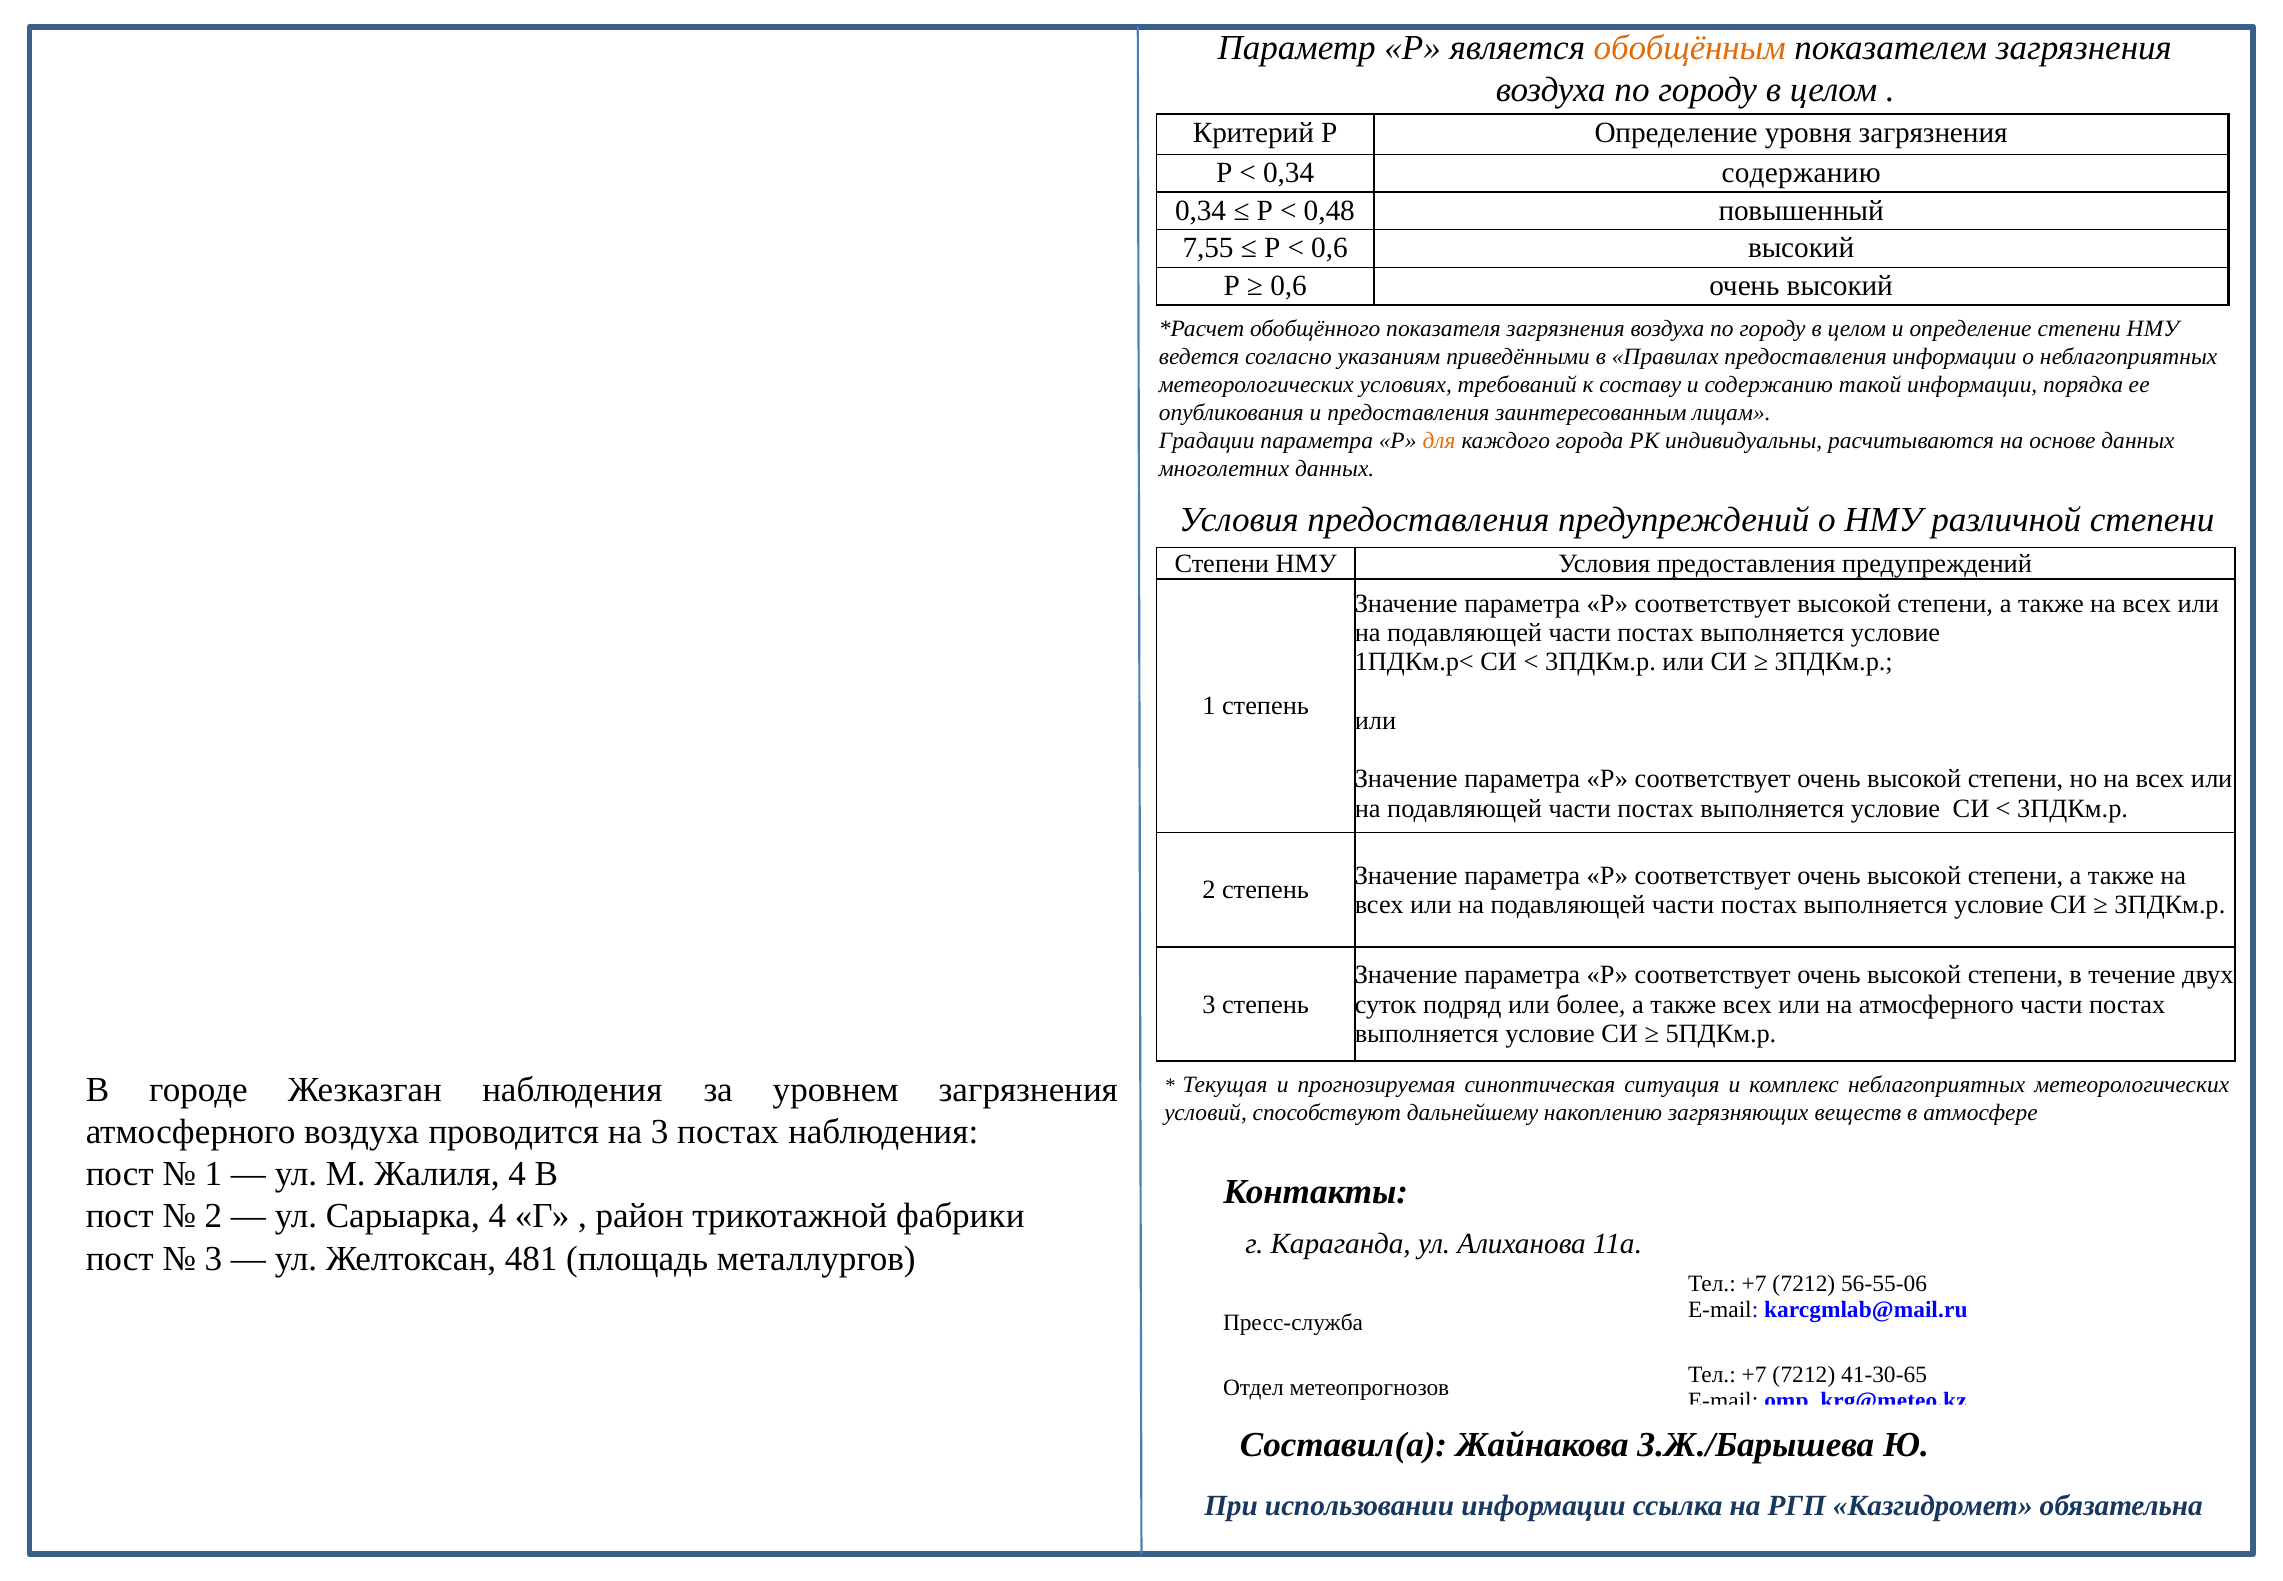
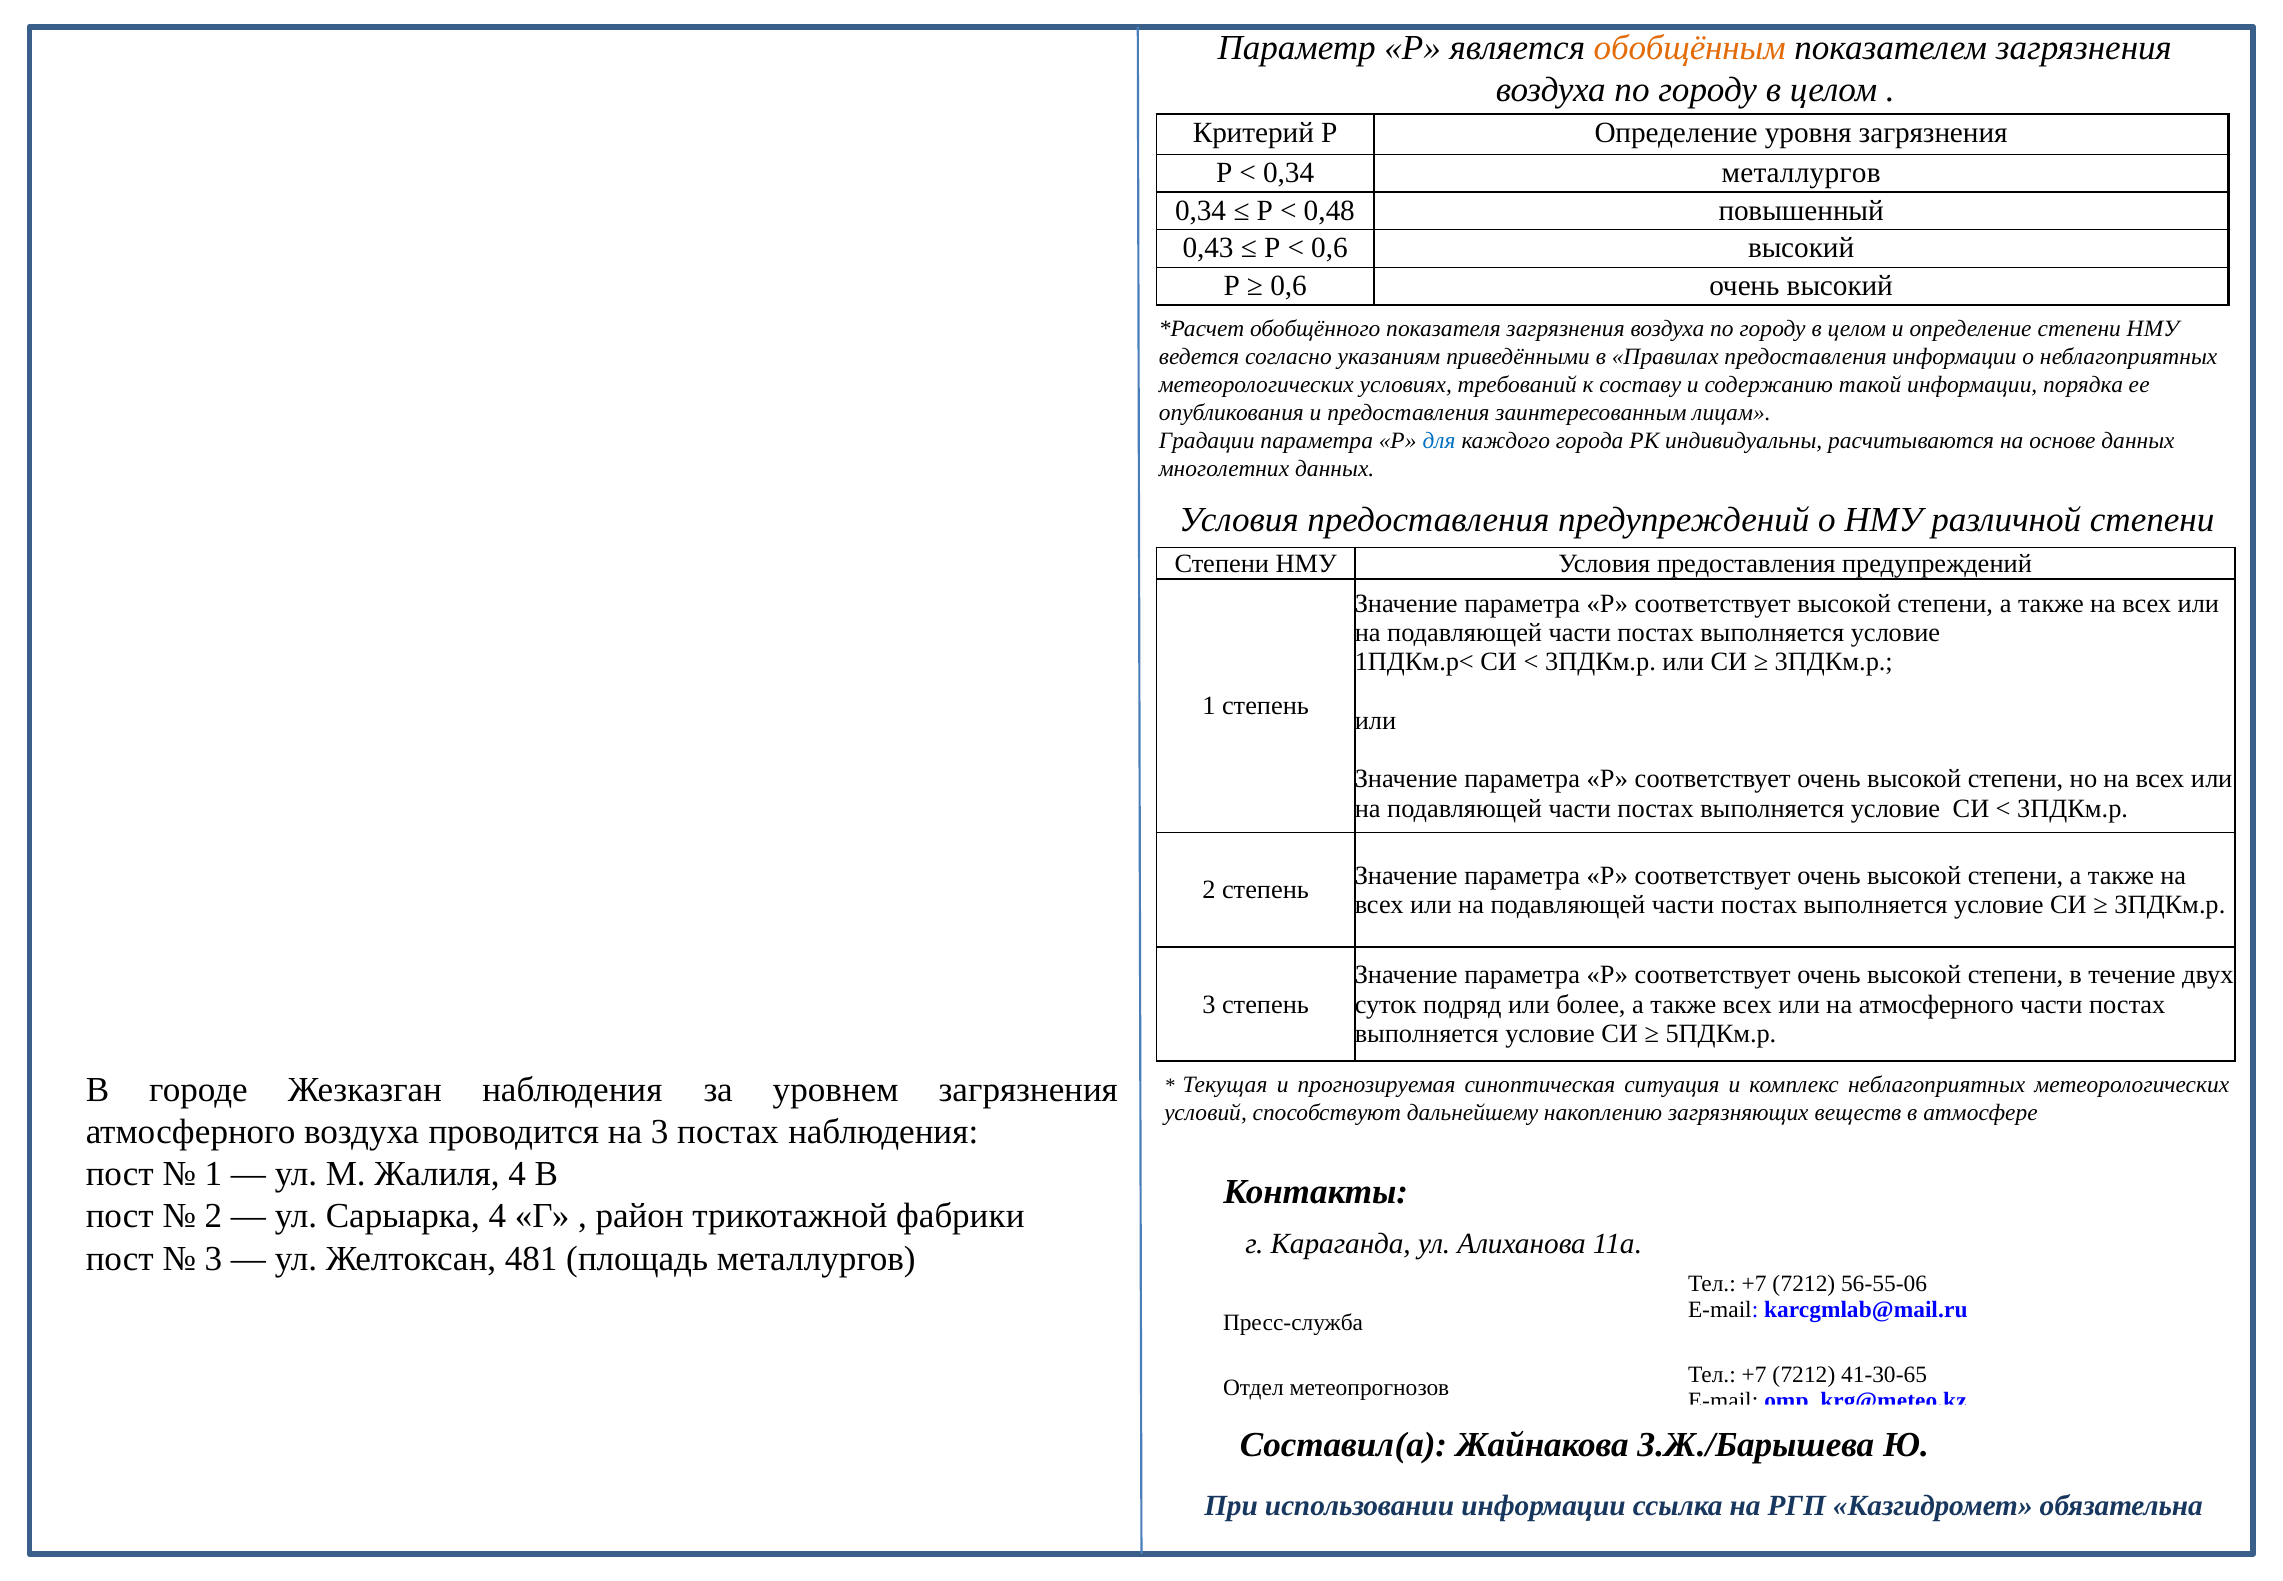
0,34 содержанию: содержанию -> металлургов (1801, 173)
7,55: 7,55 -> 0,43 (1208, 248)
для colour: orange -> blue (1439, 441)
